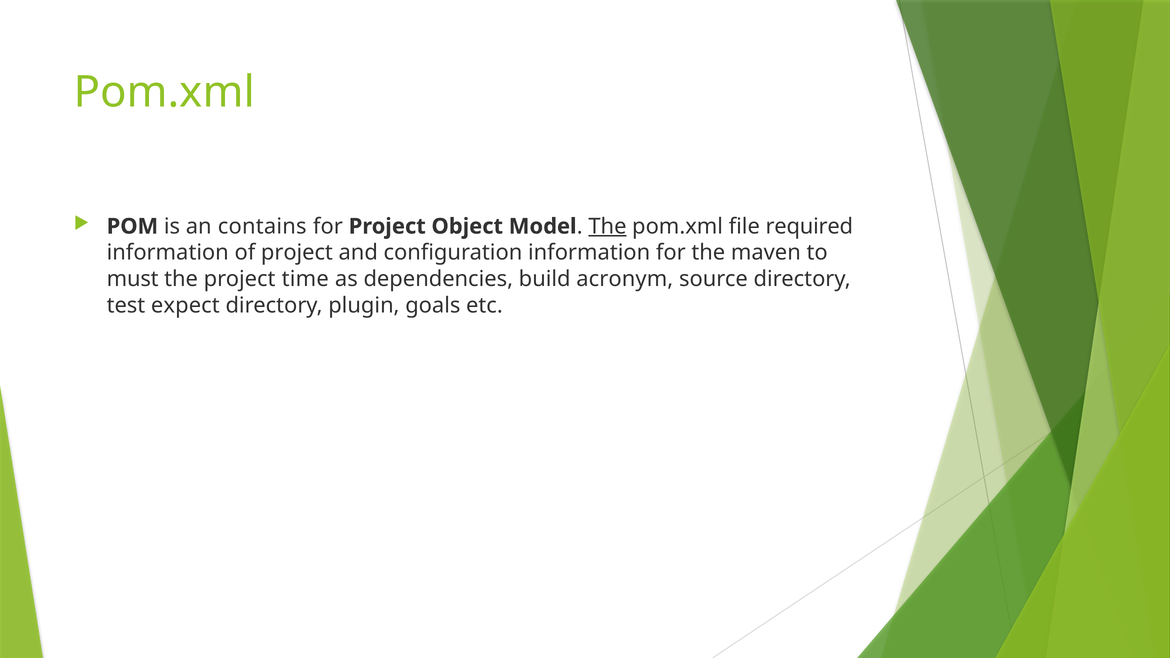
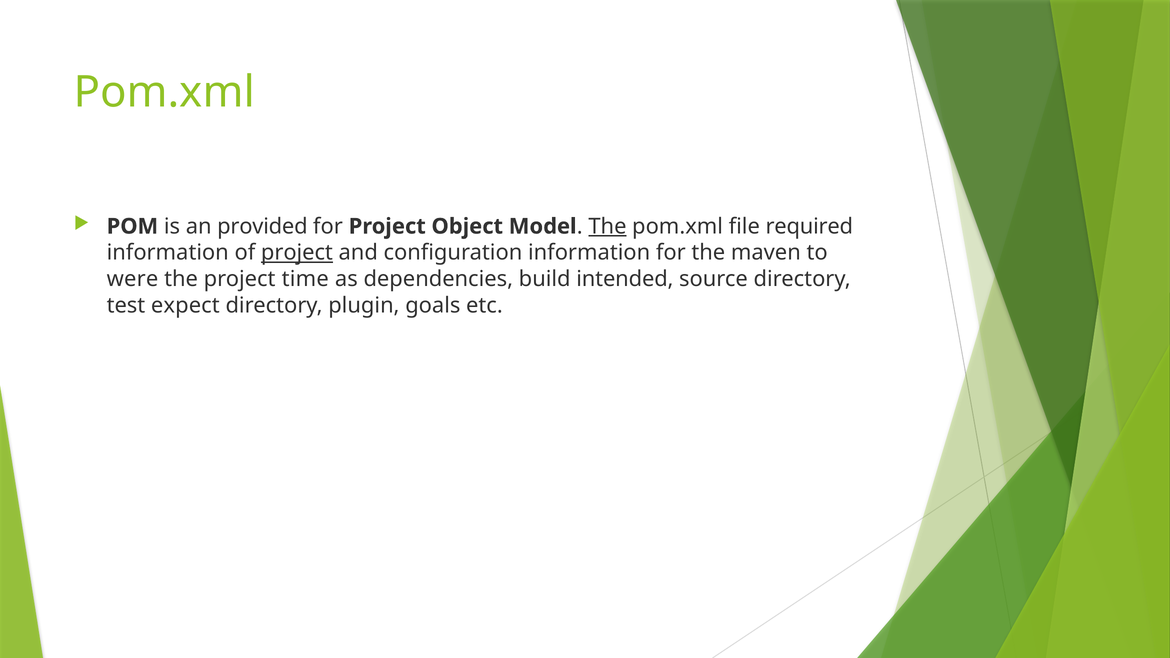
contains: contains -> provided (262, 226)
project underline: none -> present (297, 253)
must: must -> were (132, 279)
acronym: acronym -> intended (625, 279)
